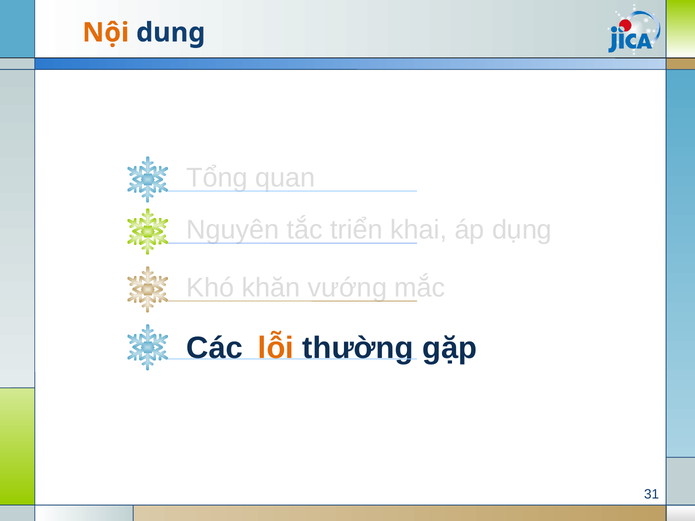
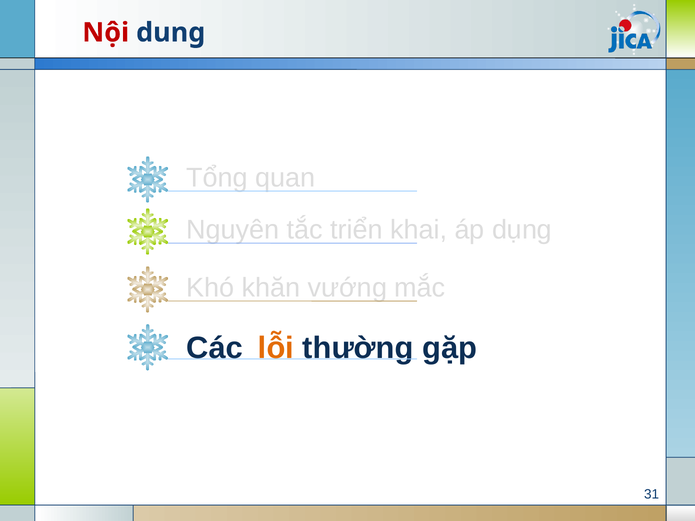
Nội colour: orange -> red (106, 33)
